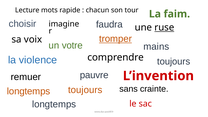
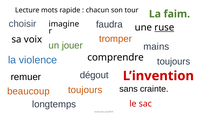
tromper underline: present -> none (115, 39)
votre: votre -> jouer (72, 45)
pauvre: pauvre -> dégout (94, 75)
longtemps: longtemps -> beaucoup (28, 91)
